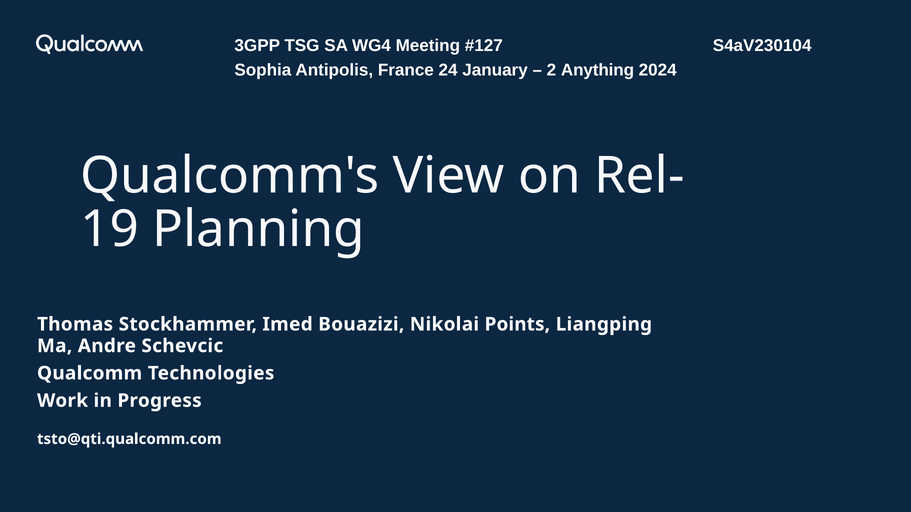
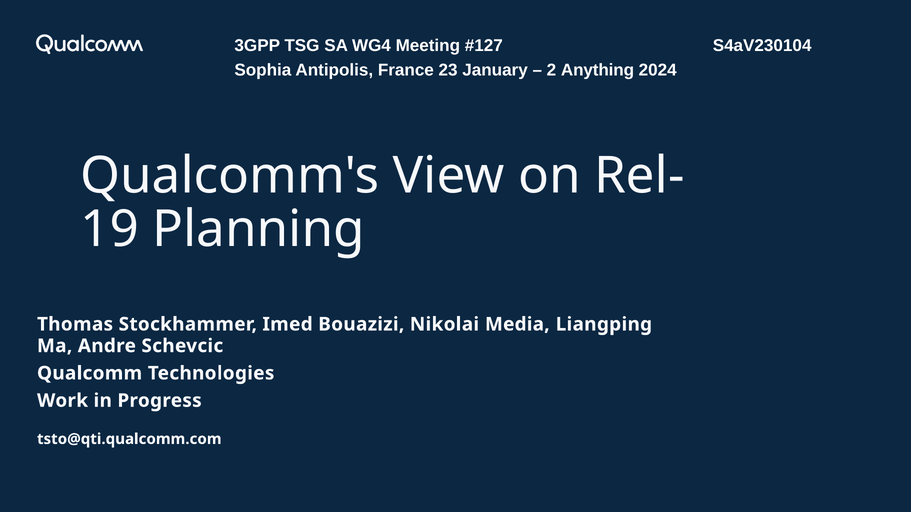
24: 24 -> 23 (448, 70)
Points: Points -> Media (517, 325)
